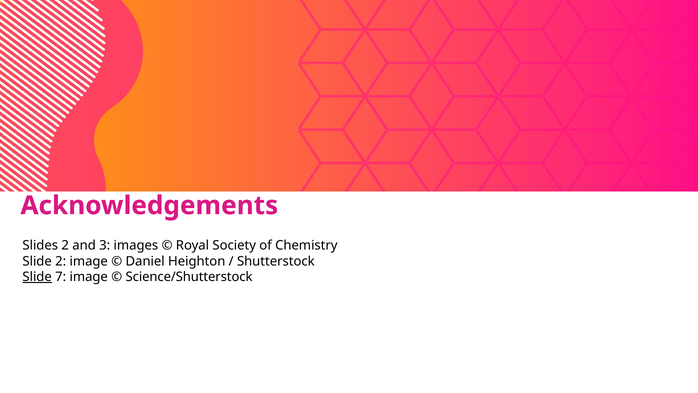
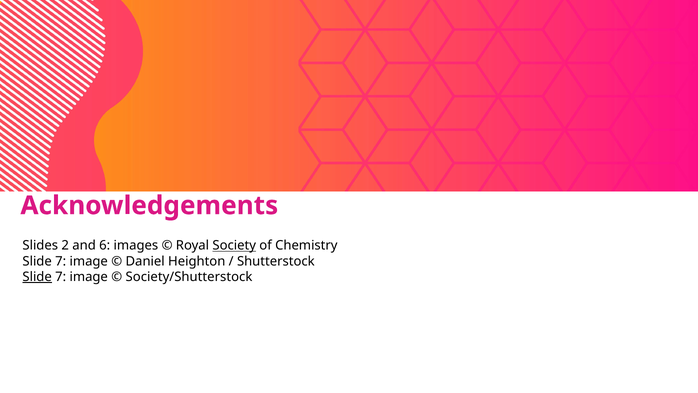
3: 3 -> 6 (105, 245)
Society underline: none -> present (234, 245)
2: 2 -> 7 (61, 261)
Science/Shutterstock: Science/Shutterstock -> Society/Shutterstock (189, 277)
